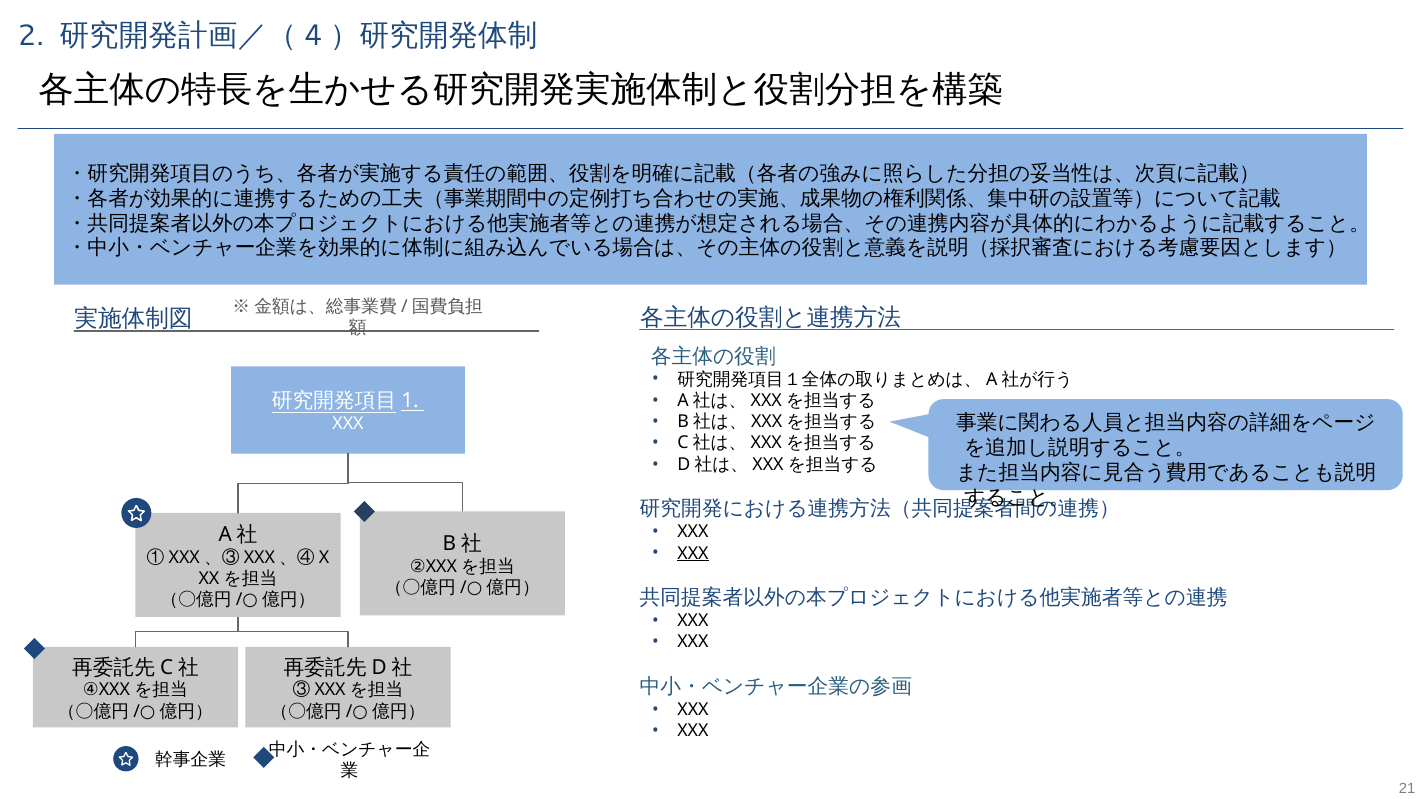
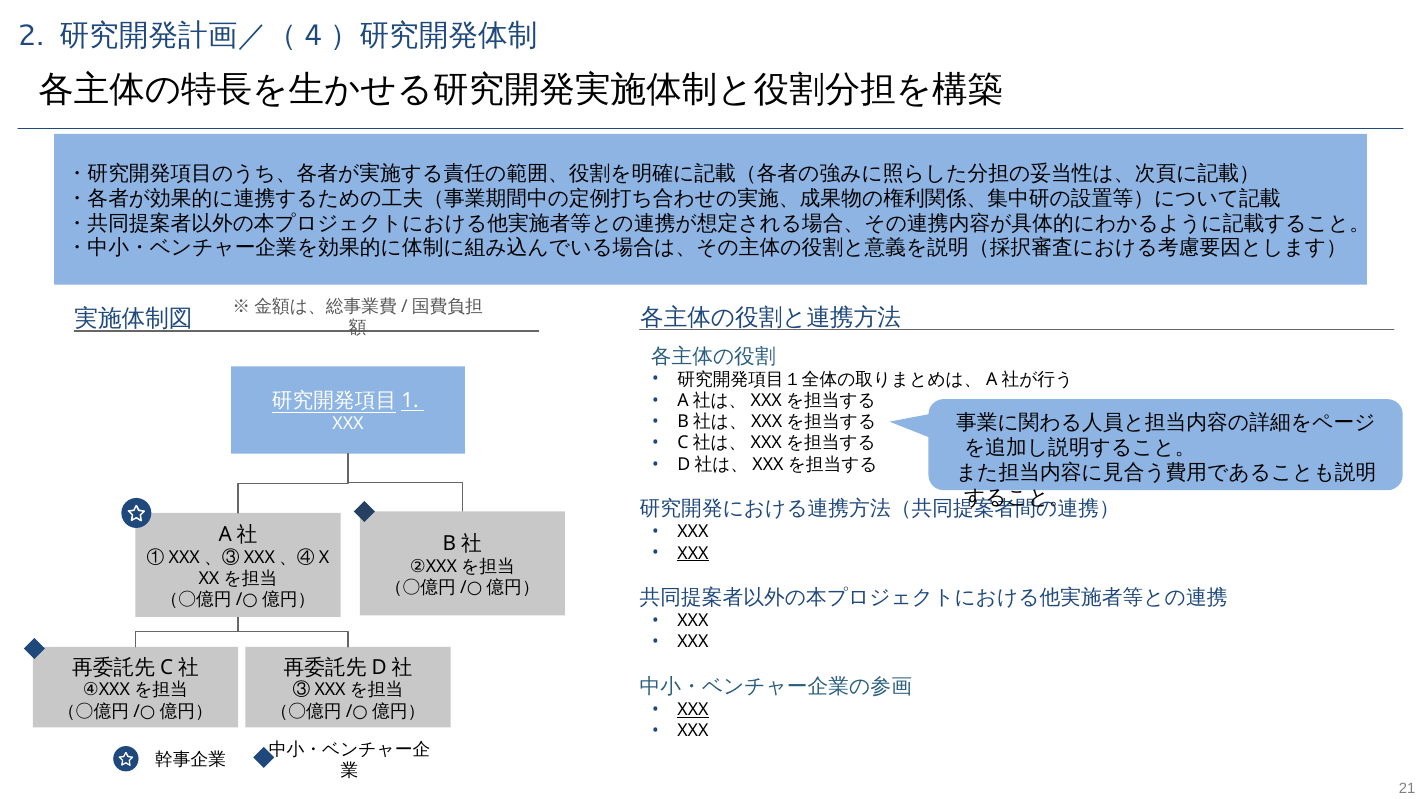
XXX underline: none -> present (693, 710)
